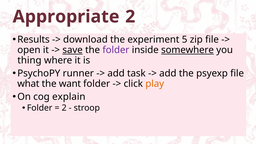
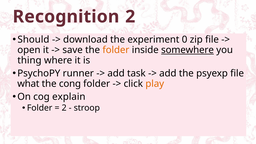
Appropriate: Appropriate -> Recognition (66, 17)
Results: Results -> Should (33, 40)
5: 5 -> 0 (185, 40)
save underline: present -> none (73, 50)
folder colour: purple -> orange (116, 50)
want: want -> cong (70, 84)
